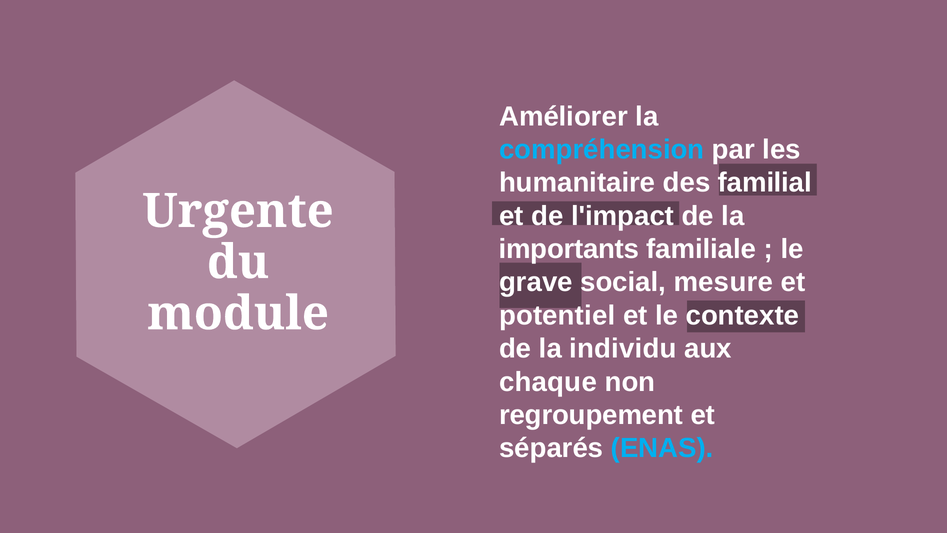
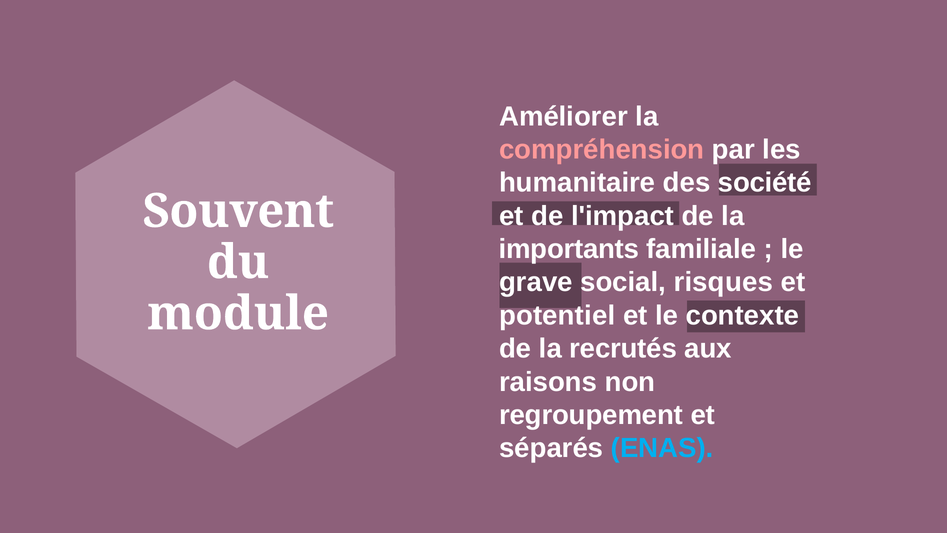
compréhension colour: light blue -> pink (602, 150)
familial: familial -> société (765, 183)
Urgente: Urgente -> Souvent (238, 211)
mesure: mesure -> risques (723, 282)
individu: individu -> recrutés (623, 349)
chaque: chaque -> raisons (548, 382)
